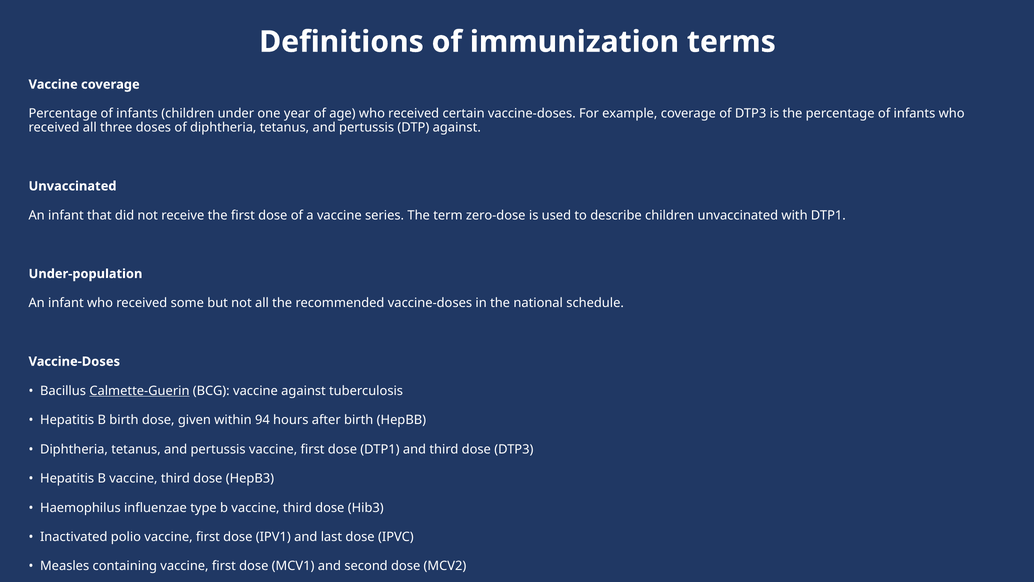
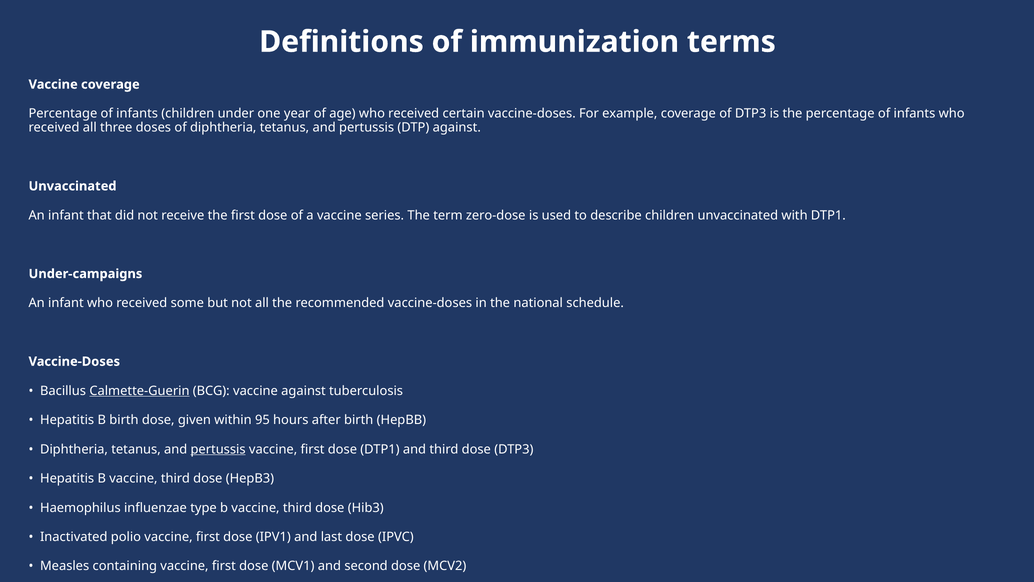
Under-population: Under-population -> Under-campaigns (85, 274)
94: 94 -> 95 (262, 420)
pertussis underline: none -> present (218, 449)
